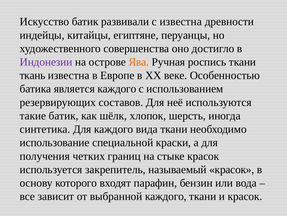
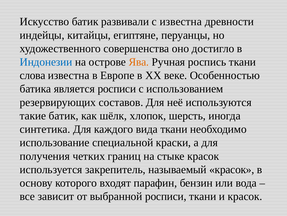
Индонезии colour: purple -> blue (46, 62)
ткань: ткань -> слова (33, 75)
является каждого: каждого -> росписи (117, 89)
выбранной каждого: каждого -> росписи (166, 196)
